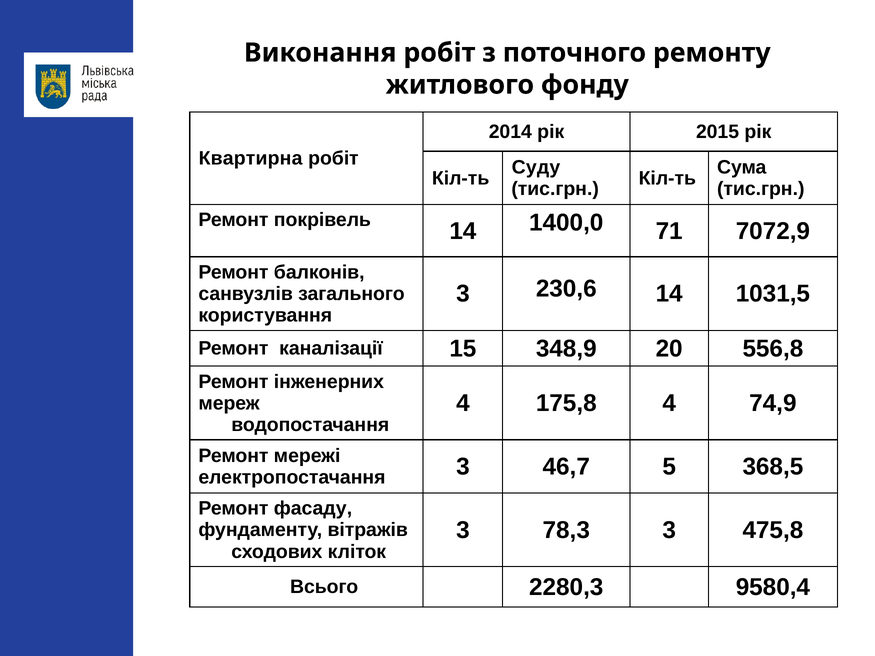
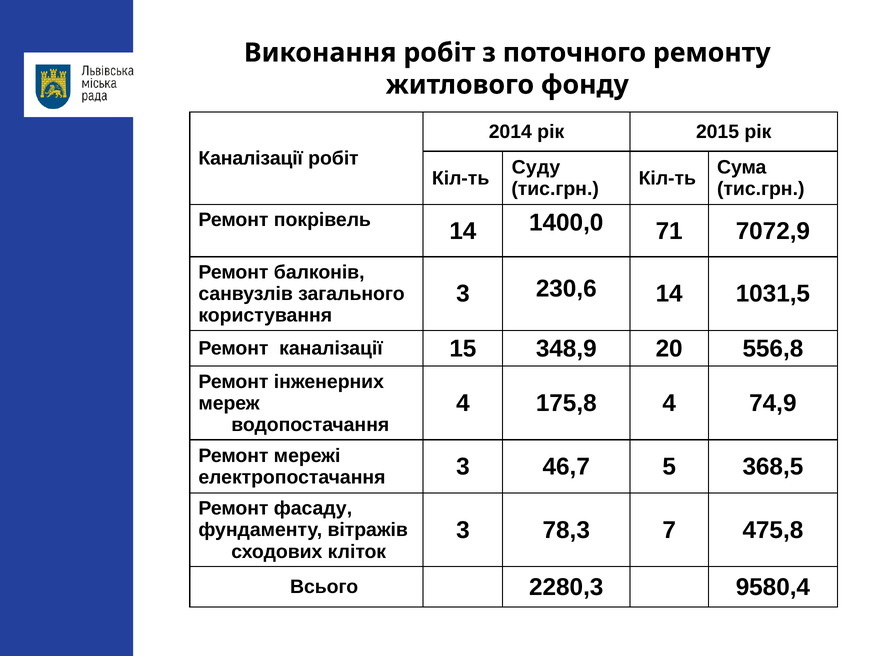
Квартирна: Квартирна -> Каналізації (251, 159)
78,3 3: 3 -> 7 (669, 530)
